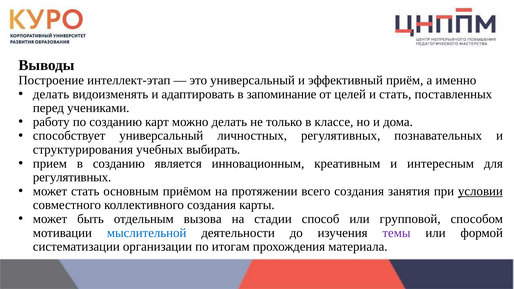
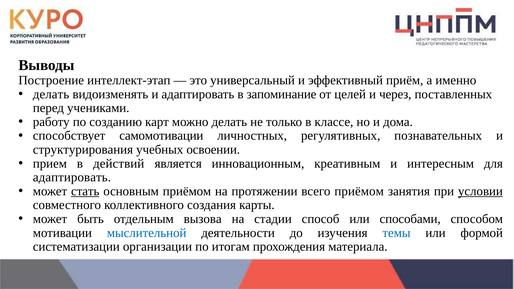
и стать: стать -> через (395, 94)
способствует универсальный: универсальный -> самомотивации (161, 136)
выбирать: выбирать -> освоении (213, 150)
в созданию: созданию -> действий (119, 164)
регулятивных: регулятивных -> адаптировать (72, 177)
стать underline: none -> present (85, 191)
всего создания: создания -> приёмом (359, 191)
групповой: групповой -> способами (410, 219)
темы colour: purple -> blue (396, 233)
